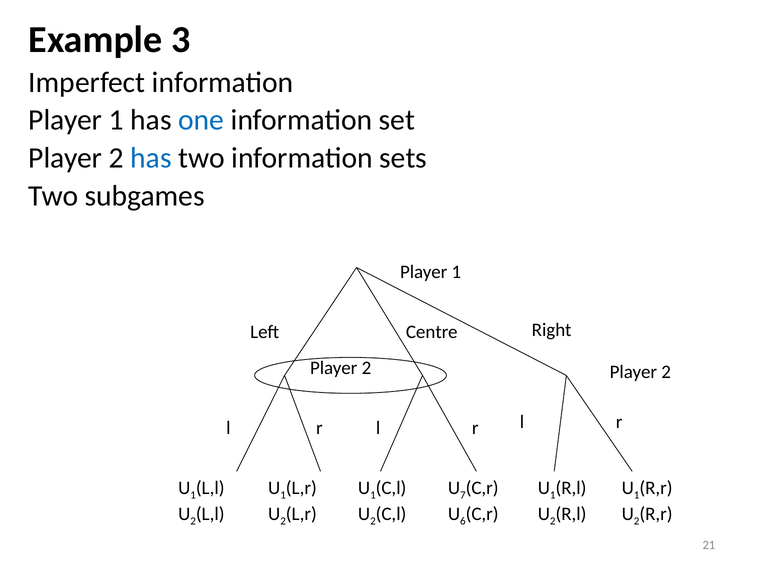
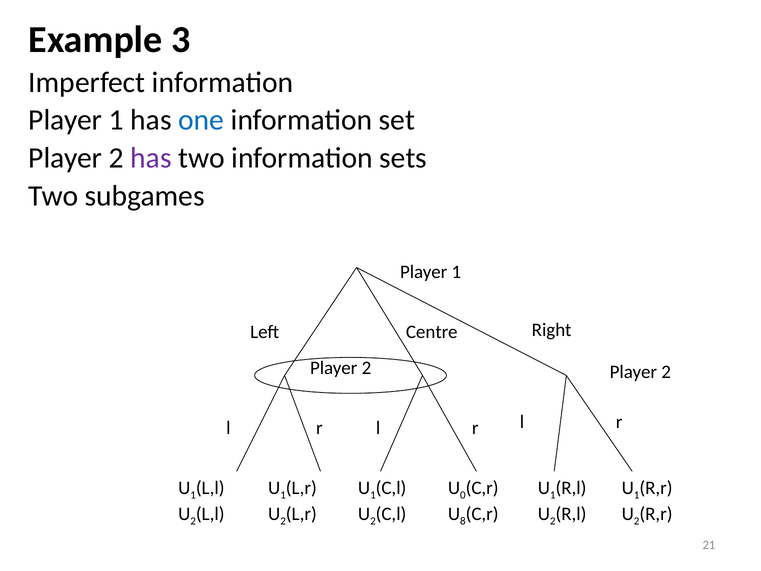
has colour: blue -> purple (151, 158)
7: 7 -> 0 (463, 495)
6: 6 -> 8 (463, 521)
